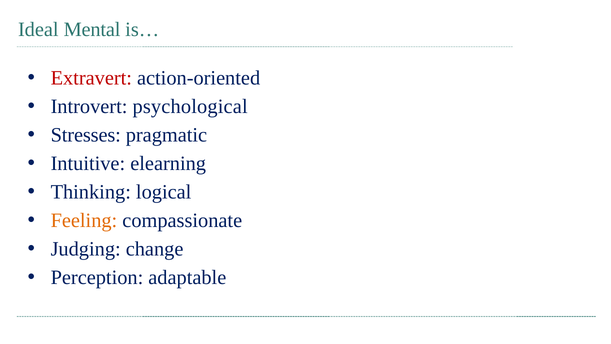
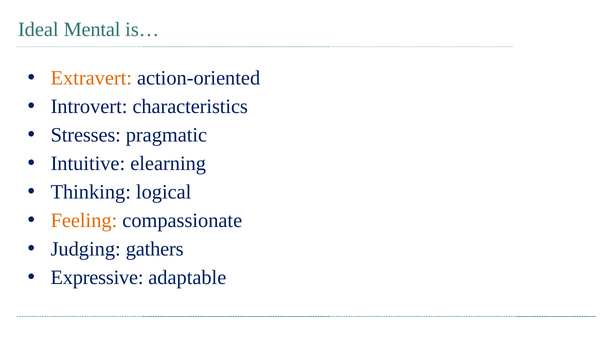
Extravert colour: red -> orange (91, 78)
psychological: psychological -> characteristics (190, 106)
change: change -> gathers (155, 249)
Perception: Perception -> Expressive (97, 277)
